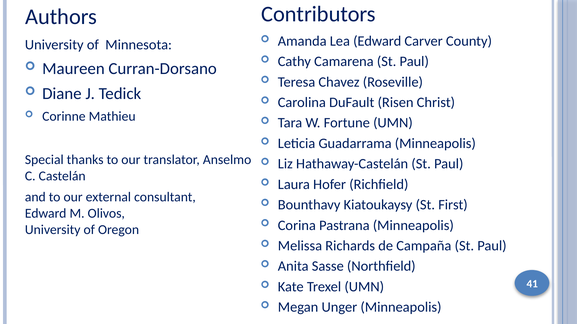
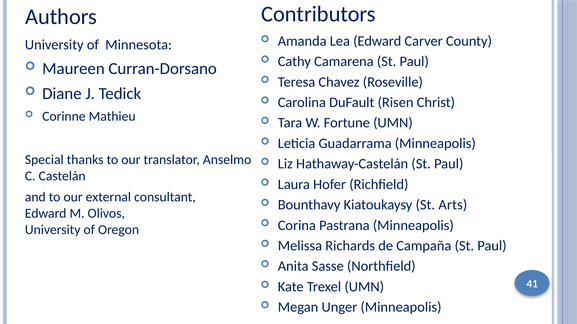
First: First -> Arts (453, 205)
